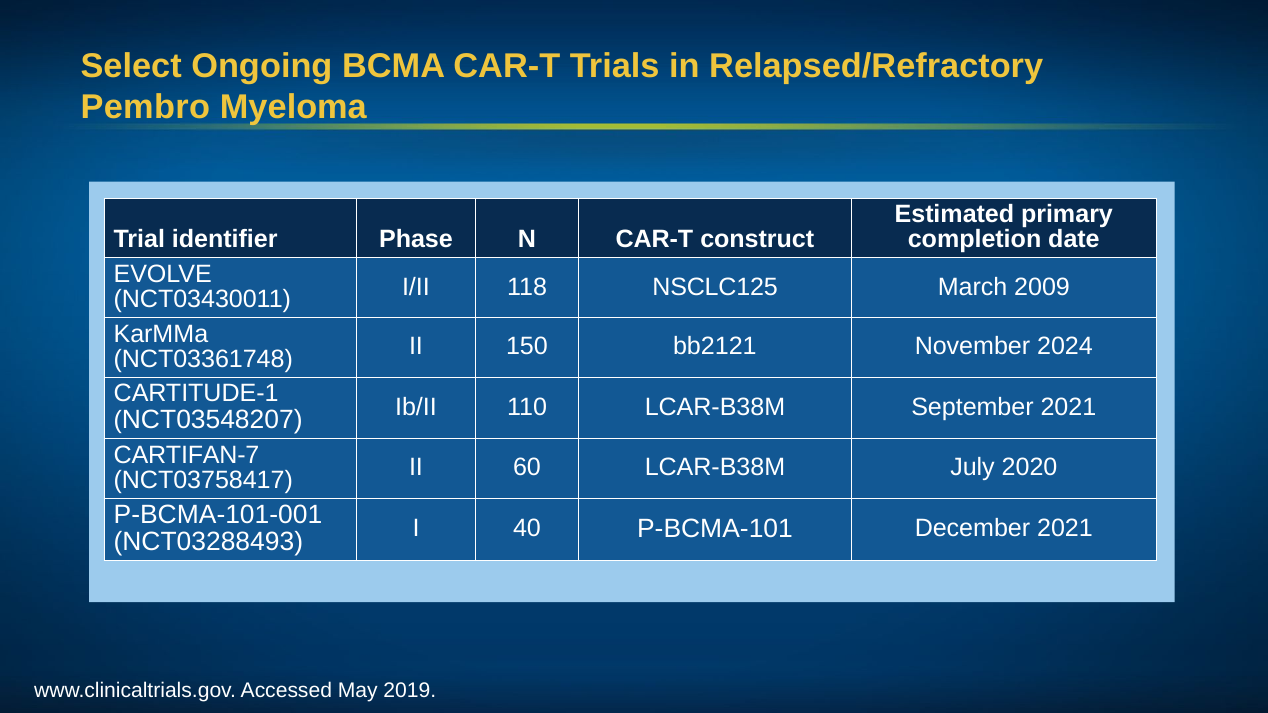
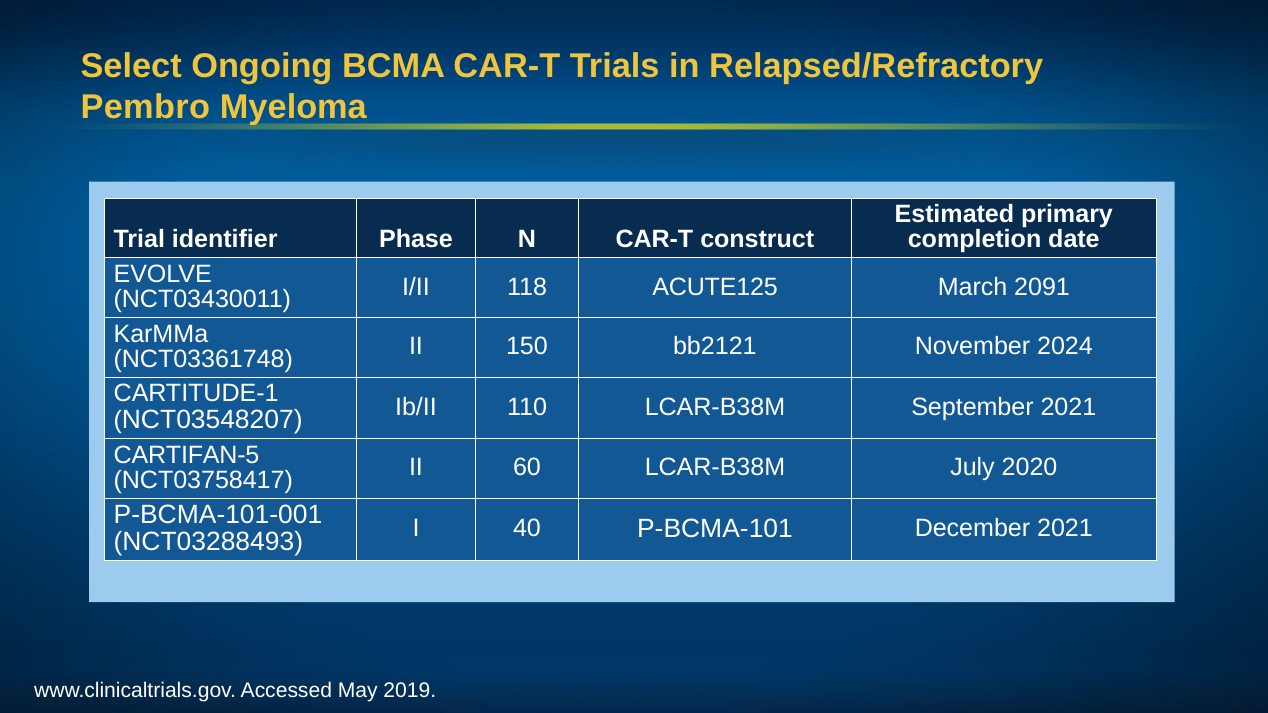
NSCLC125: NSCLC125 -> ACUTE125 (715, 287)
2009: 2009 -> 2091 (1042, 287)
CARTIFAN-7: CARTIFAN-7 -> CARTIFAN-5 (187, 455)
